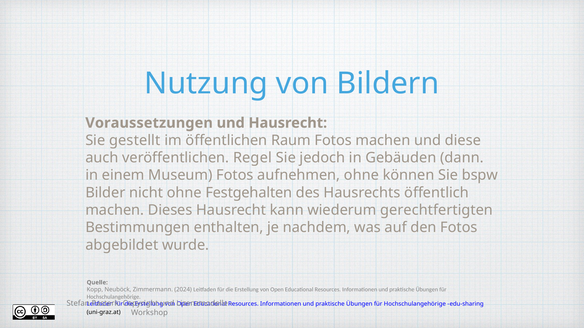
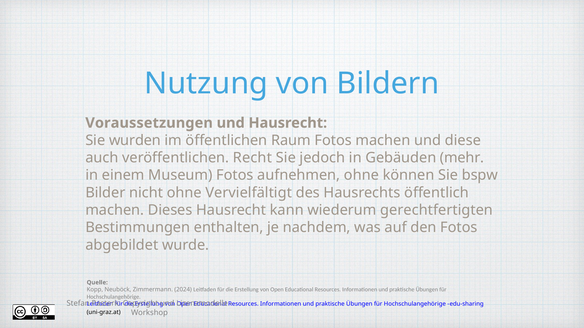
gestellt: gestellt -> wurden (135, 141)
Regel: Regel -> Recht (252, 158)
dann: dann -> mehr (462, 158)
Festgehalten: Festgehalten -> Vervielfältigt (249, 193)
